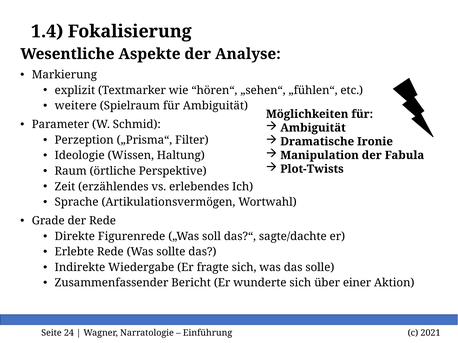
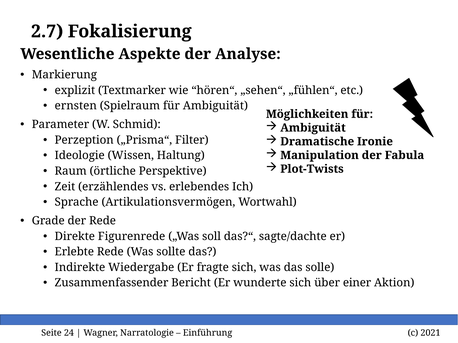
1.4: 1.4 -> 2.7 (47, 31)
weitere: weitere -> ernsten (76, 106)
